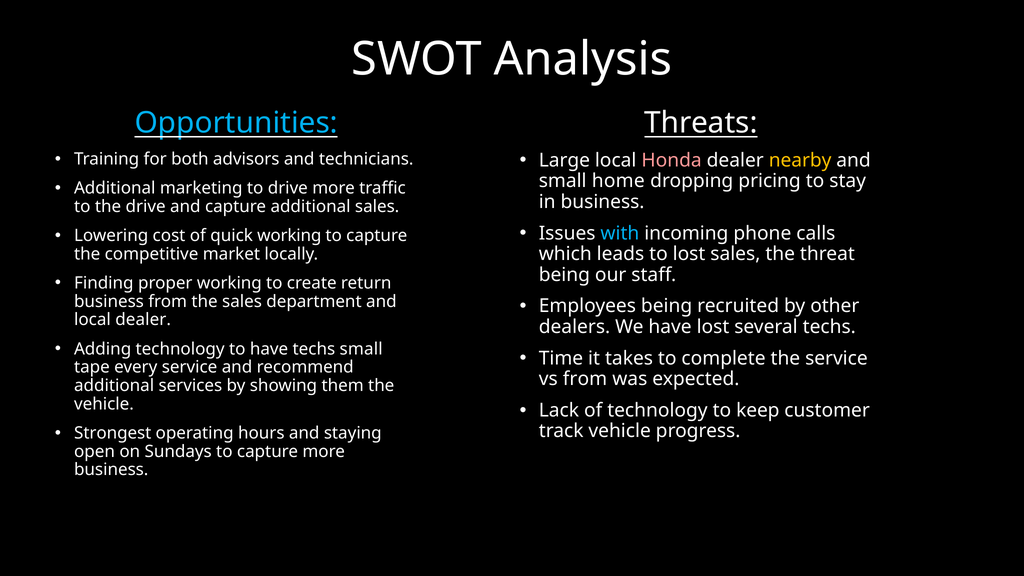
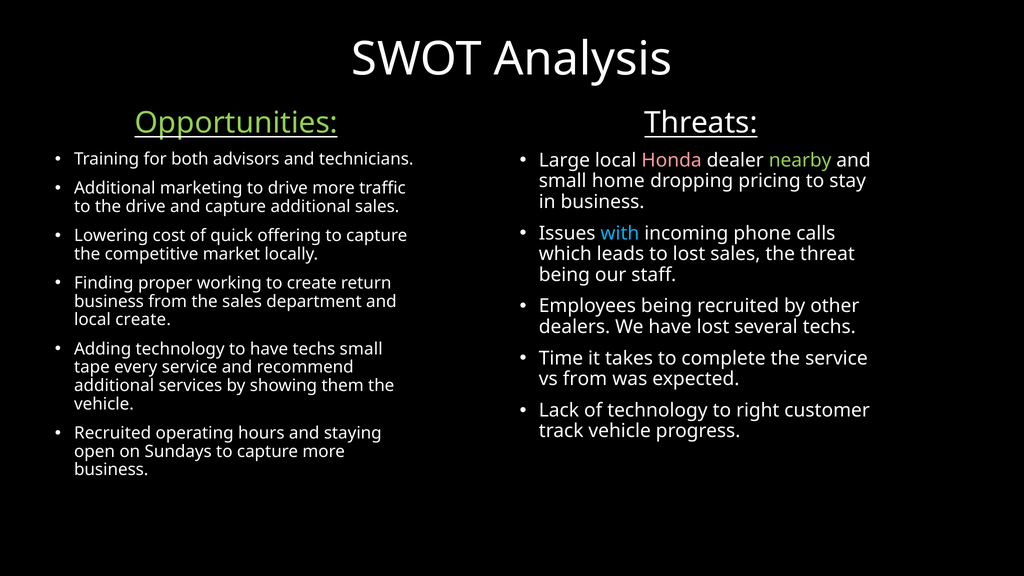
Opportunities colour: light blue -> light green (236, 123)
nearby colour: yellow -> light green (800, 160)
quick working: working -> offering (289, 236)
local dealer: dealer -> create (143, 320)
keep: keep -> right (758, 410)
Strongest: Strongest -> Recruited (113, 433)
